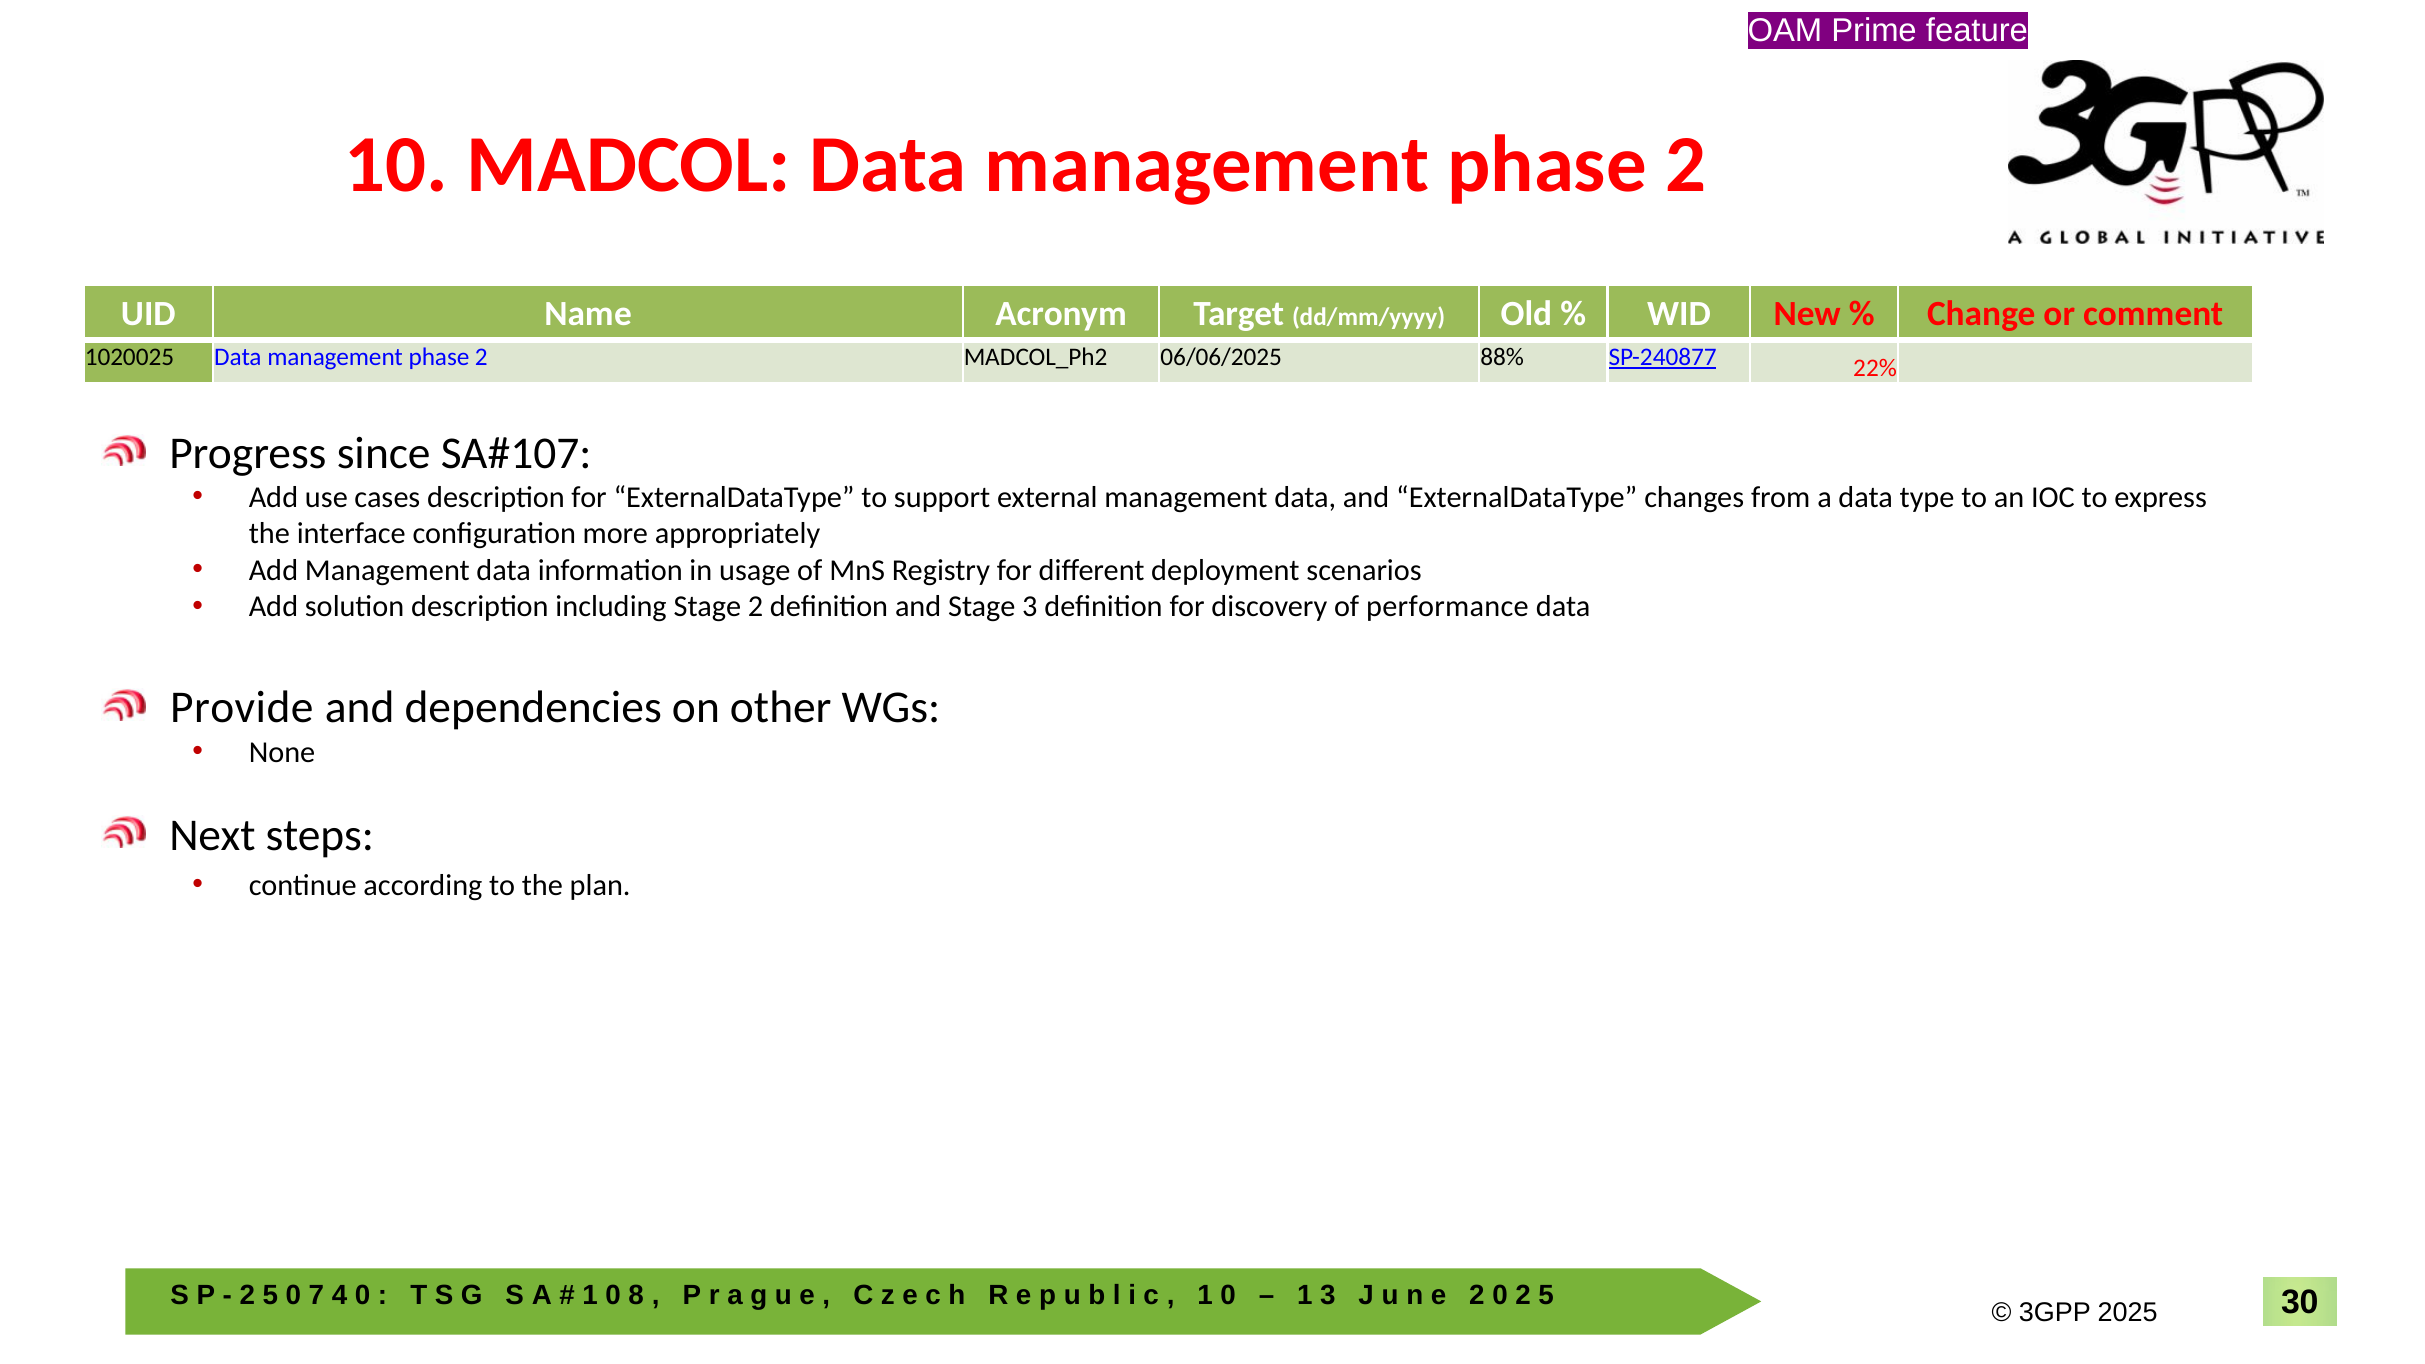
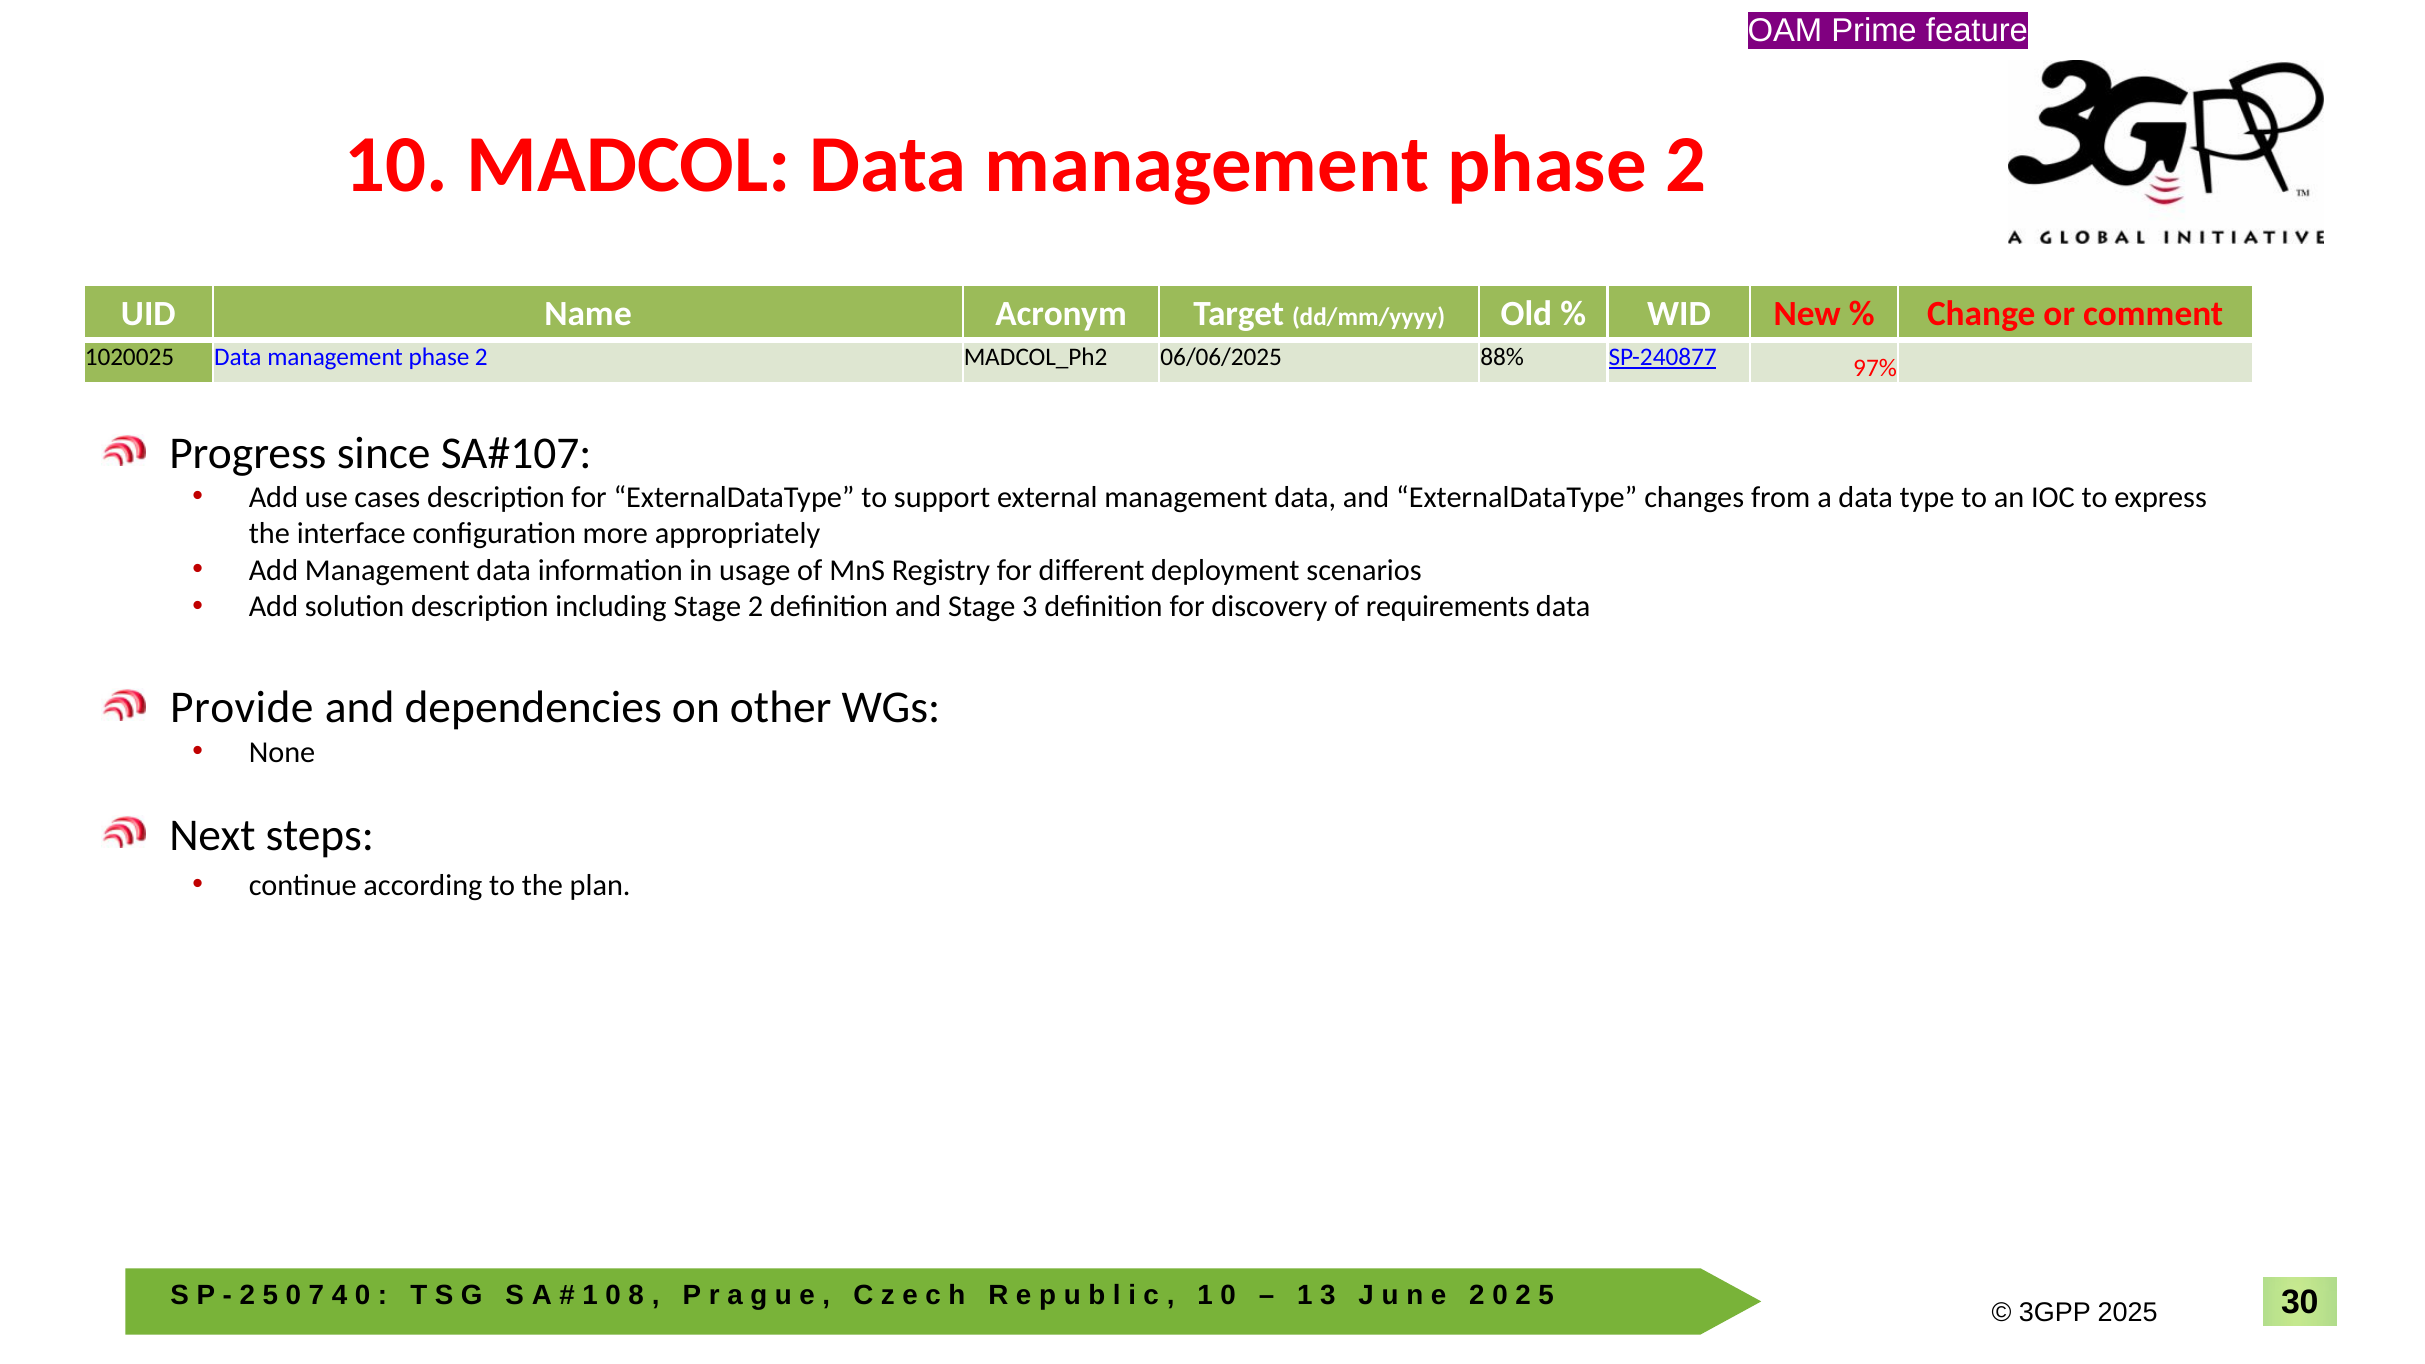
22%: 22% -> 97% (1875, 368)
performance: performance -> requirements (1448, 607)
